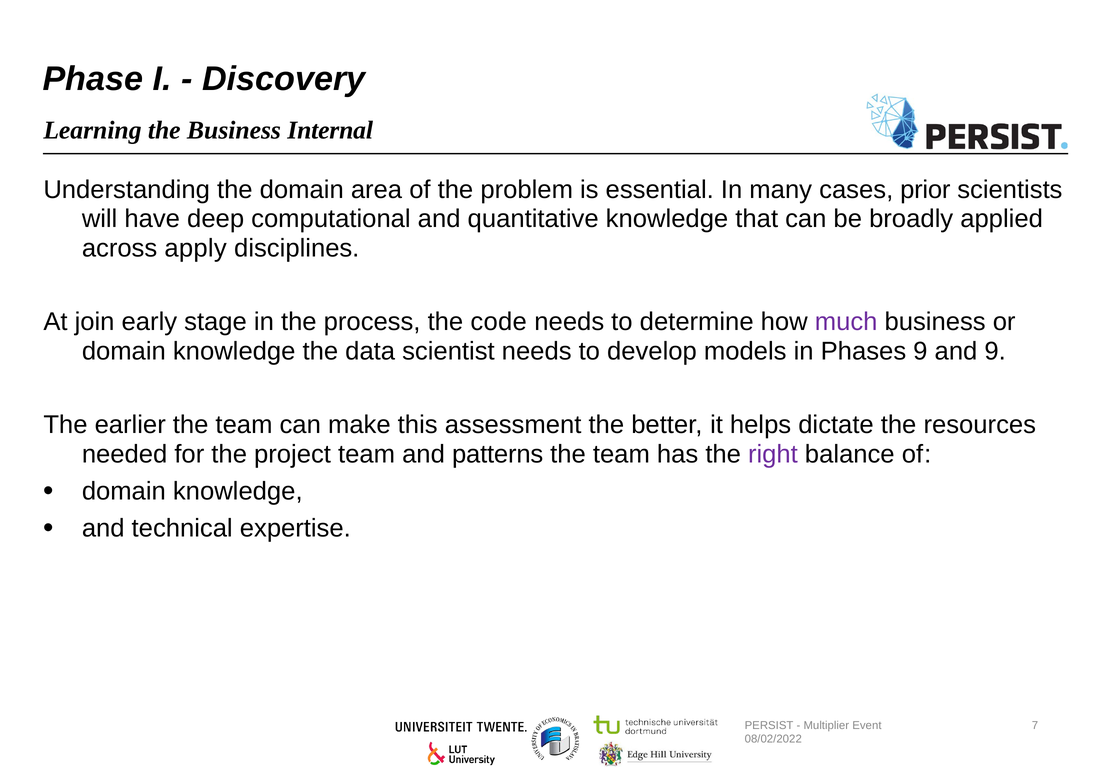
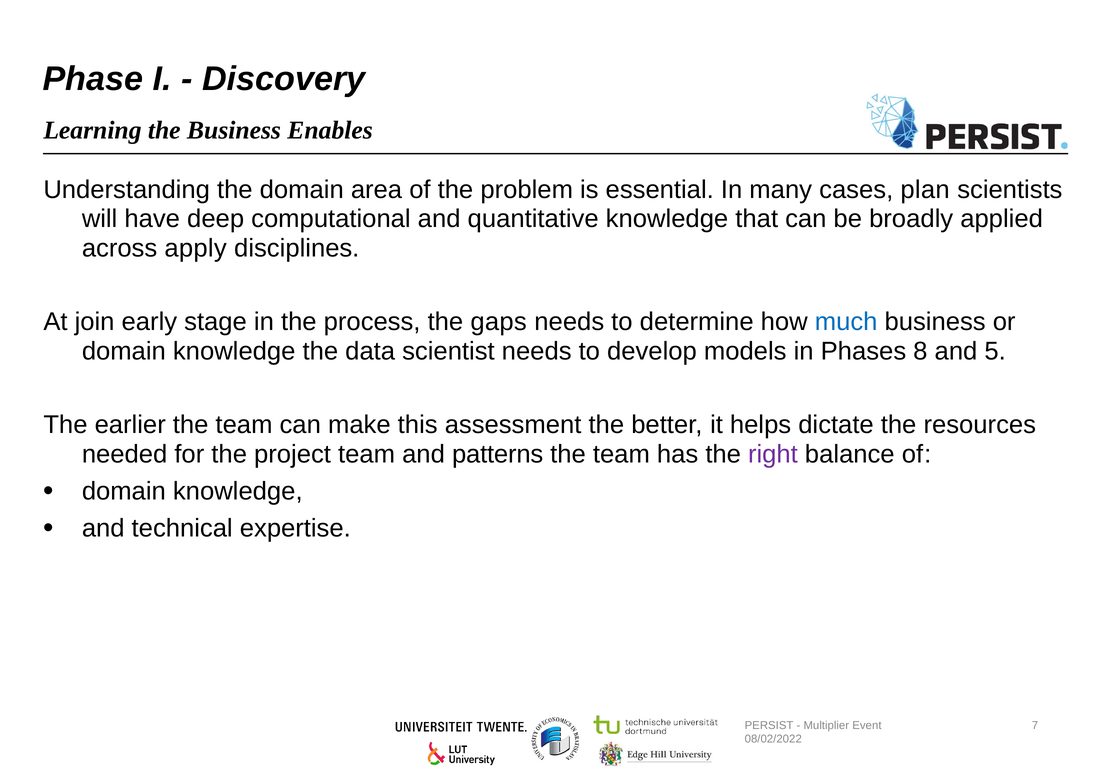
Internal: Internal -> Enables (330, 130)
prior: prior -> plan (925, 190)
code: code -> gaps (499, 322)
much colour: purple -> blue (846, 322)
Phases 9: 9 -> 8 (920, 351)
and 9: 9 -> 5 (995, 351)
